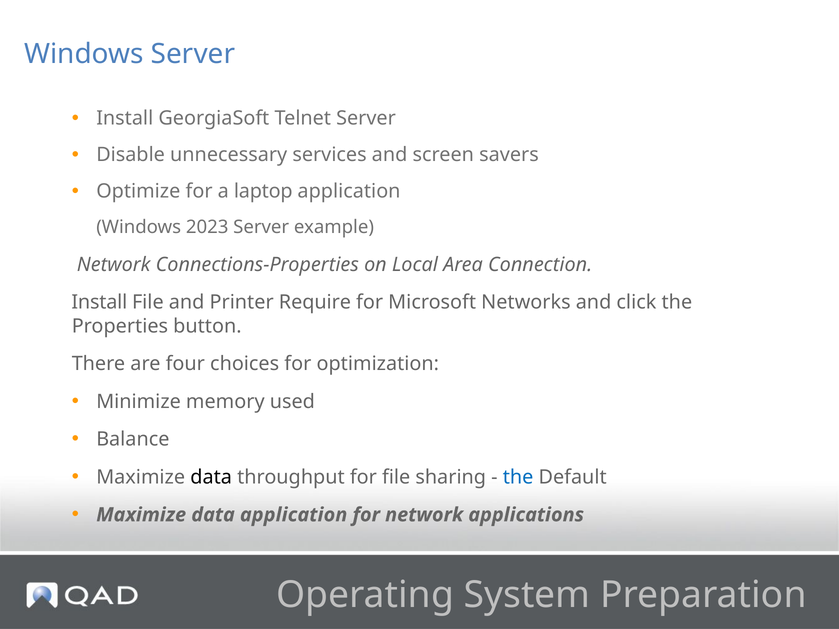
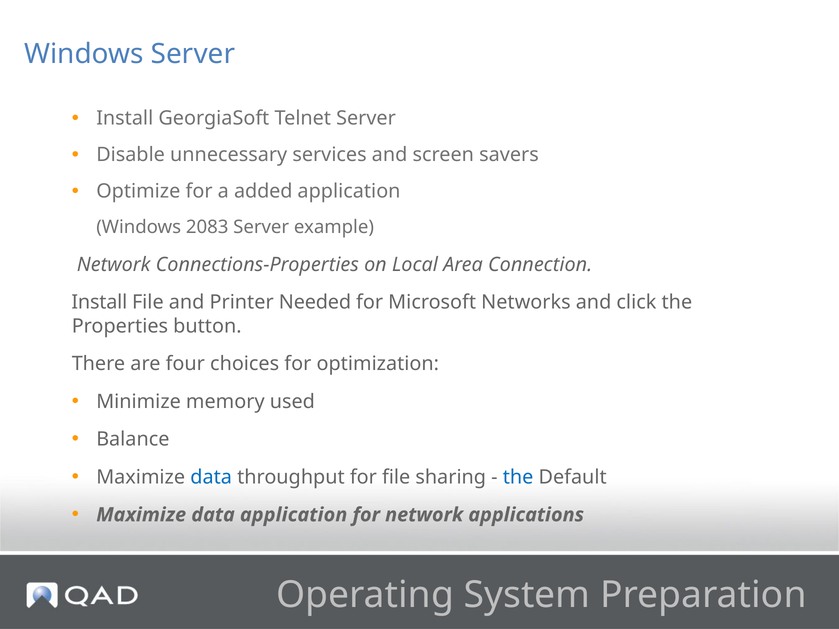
laptop: laptop -> added (263, 191)
2023: 2023 -> 2083 (207, 227)
Require: Require -> Needed (315, 302)
data colour: black -> blue (211, 477)
